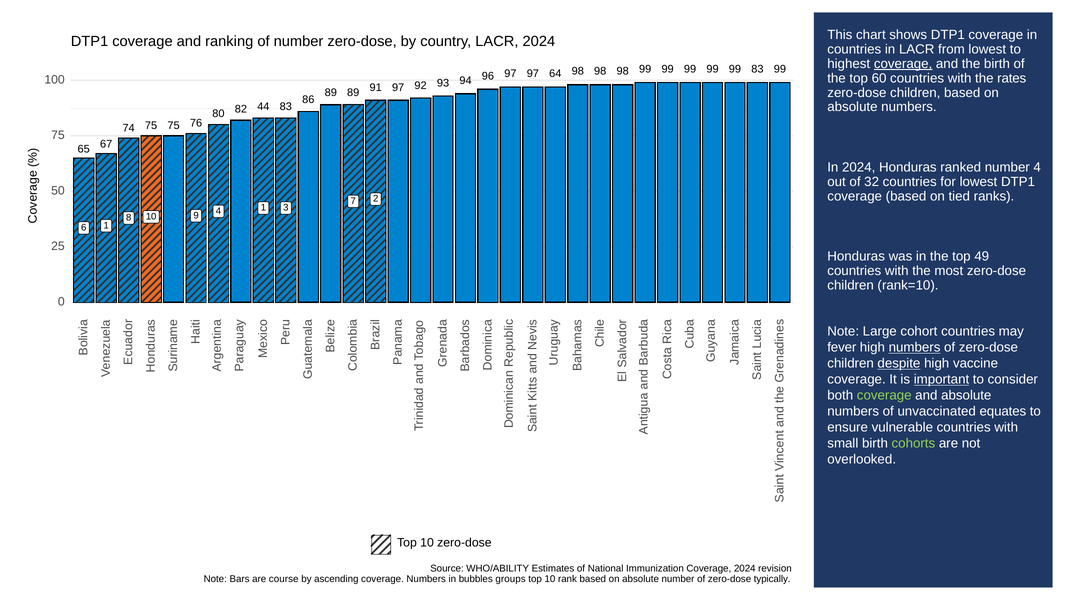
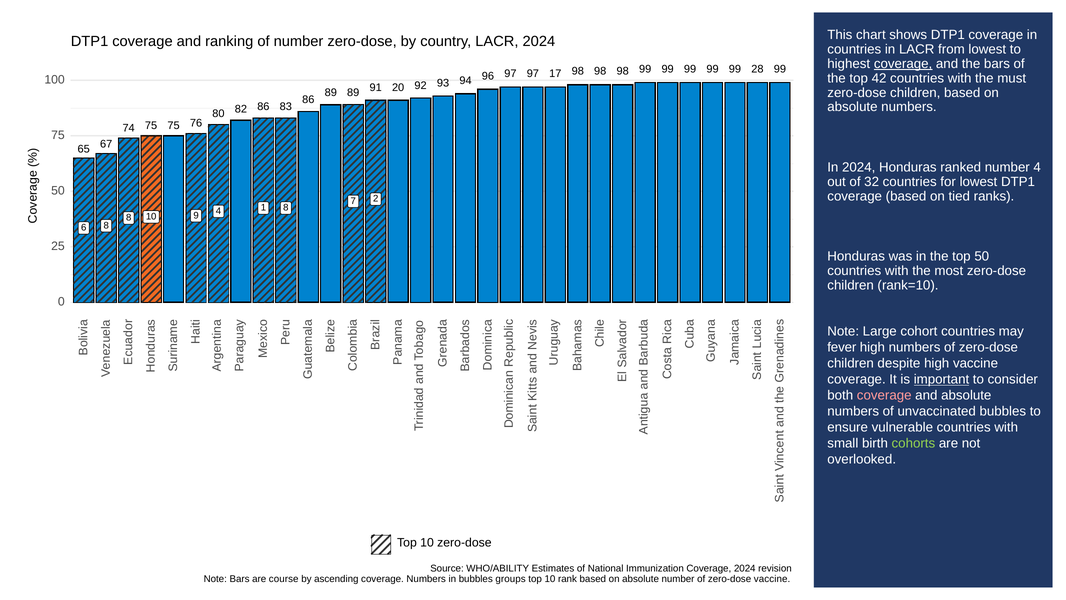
the birth: birth -> bars (997, 64)
99 83: 83 -> 28 (757, 69)
60: 60 -> 42 (879, 78)
rates: rates -> must (1012, 78)
91 97: 97 -> 20 (398, 88)
64: 64 -> 17 (555, 74)
82 44: 44 -> 86 (263, 107)
1 3: 3 -> 8 (286, 208)
6 1: 1 -> 8 (106, 225)
top 49: 49 -> 50 (982, 256)
numbers underline: present -> none (915, 347)
despite underline: present -> none (899, 363)
coverage colour: light green -> pink (884, 395)
unvaccinated equates: equates -> bubbles (1003, 411)
zero-dose typically: typically -> vaccine (772, 579)
